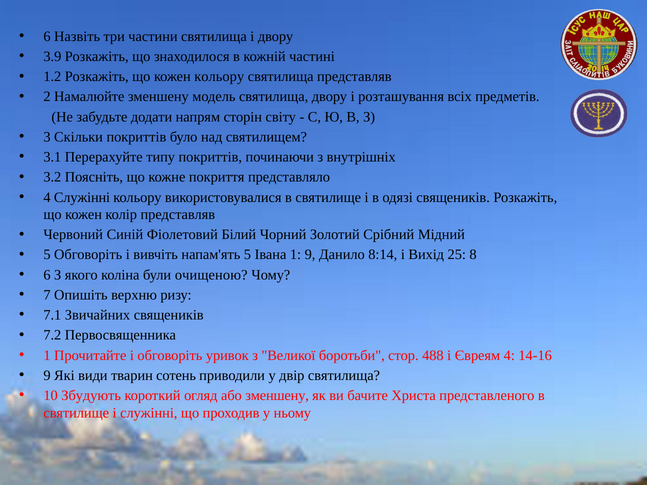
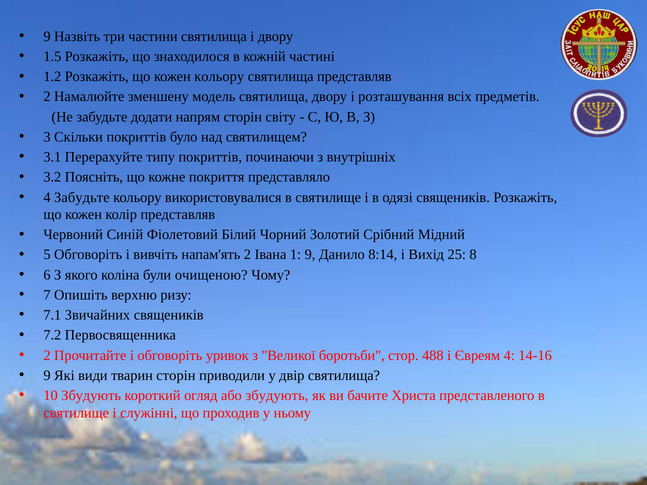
6: 6 -> 9 (47, 36)
3.9: 3.9 -> 1.5 (52, 57)
4 Служінні: Служінні -> Забудьте (82, 197)
напам'ять 5: 5 -> 2 (247, 255)
1: 1 -> 2 (47, 355)
тварин сотень: сотень -> сторін (176, 376)
або зменшену: зменшену -> збудують (277, 396)
